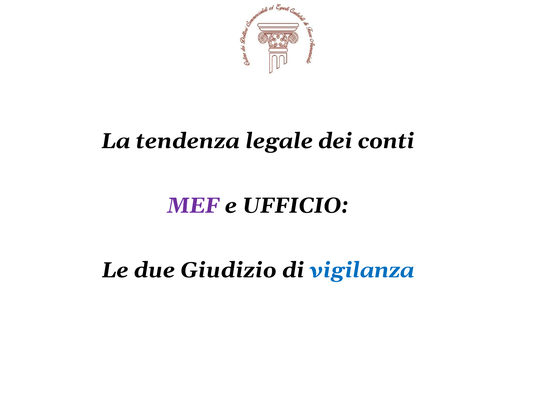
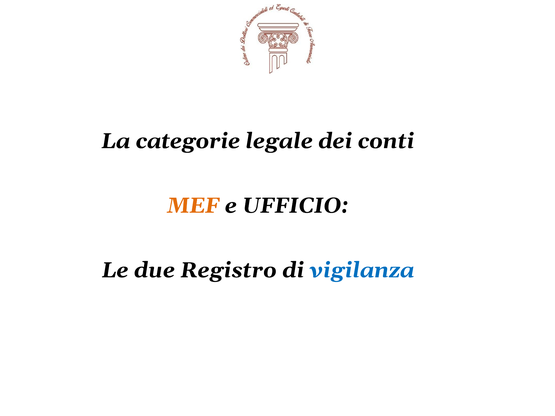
tendenza: tendenza -> categorie (188, 141)
MEF colour: purple -> orange (193, 206)
Giudizio: Giudizio -> Registro (229, 270)
